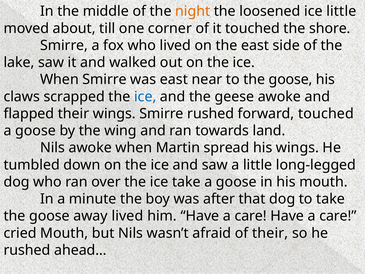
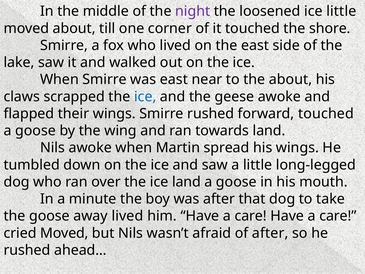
night colour: orange -> purple (193, 11)
to the goose: goose -> about (290, 79)
ice take: take -> land (186, 182)
cried Mouth: Mouth -> Moved (64, 233)
of their: their -> after (270, 233)
